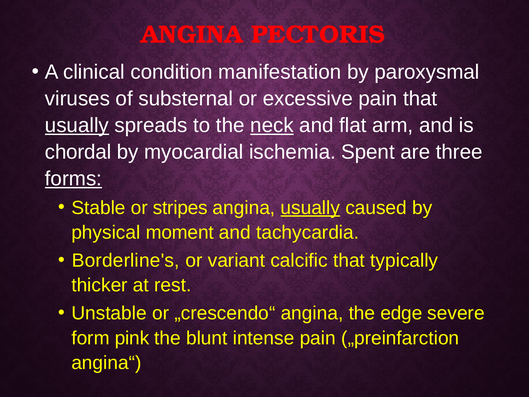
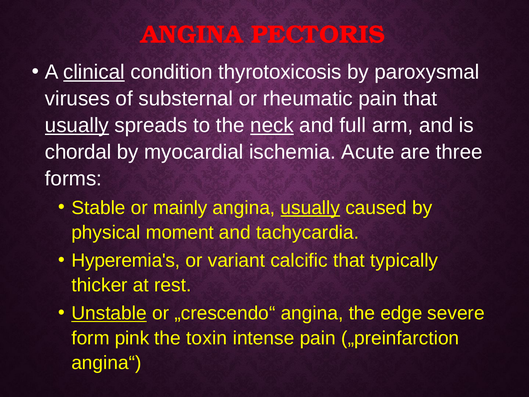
clinical underline: none -> present (94, 72)
manifestation: manifestation -> thyrotoxicosis (280, 72)
excessive: excessive -> rheumatic (308, 99)
flat: flat -> full (353, 125)
Spent: Spent -> Acute (368, 152)
forms underline: present -> none (73, 179)
stripes: stripes -> mainly (180, 208)
Borderline's: Borderline's -> Hyperemia's (126, 260)
Unstable underline: none -> present (109, 313)
blunt: blunt -> toxin (207, 338)
